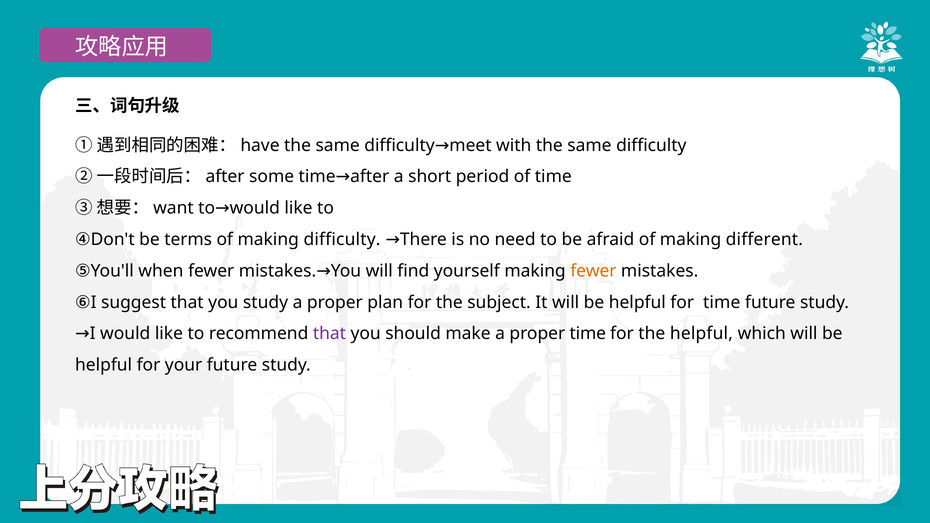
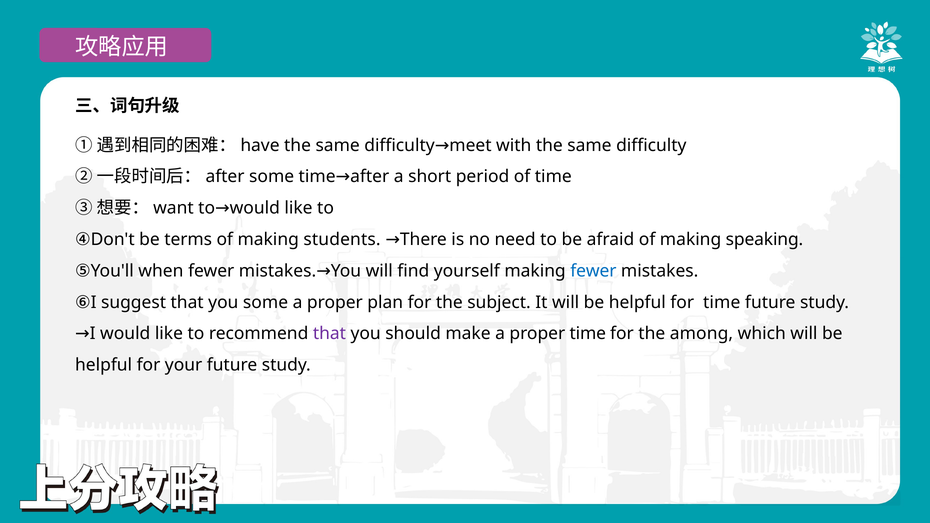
making difficulty: difficulty -> students (342, 240)
different: different -> speaking (764, 240)
fewer colour: orange -> blue (593, 271)
you study: study -> some (266, 302)
the helpful: helpful -> among (701, 334)
